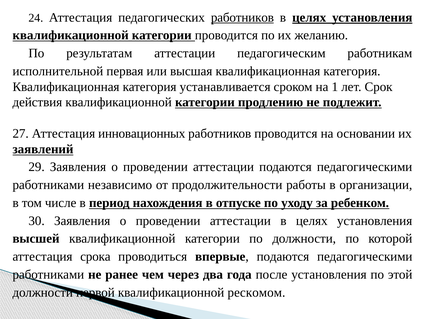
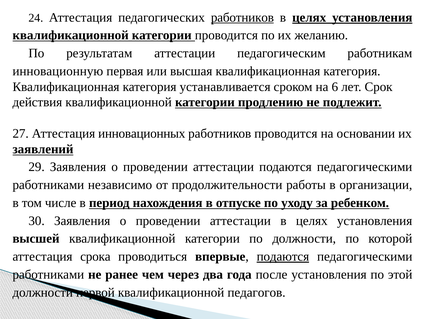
исполнительной: исполнительной -> инновационную (58, 71)
1: 1 -> 6 (335, 87)
подаются underline: none -> present (283, 256)
рескомом: рескомом -> педагогов (257, 292)
